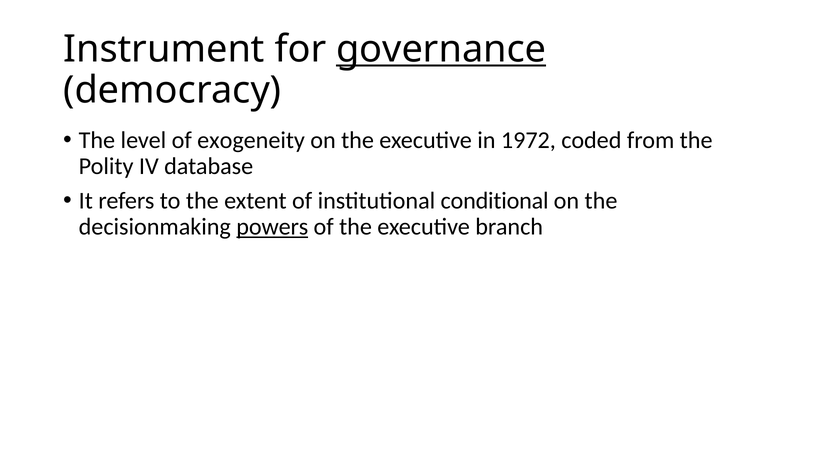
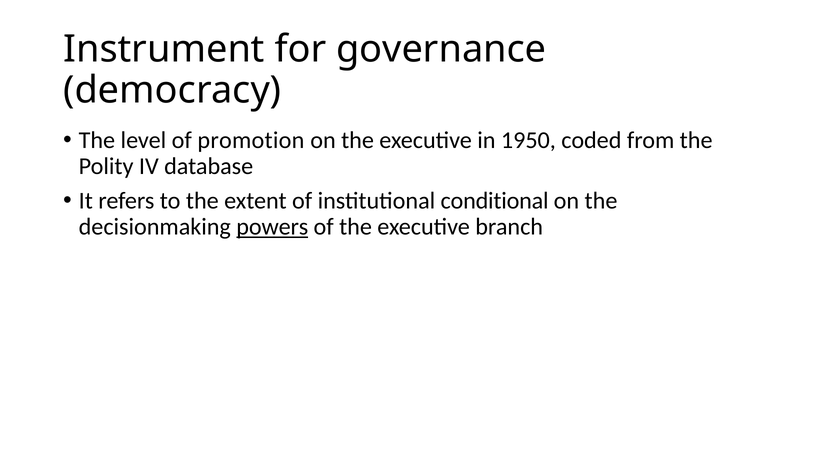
governance underline: present -> none (441, 49)
exogeneity: exogeneity -> promotion (251, 140)
1972: 1972 -> 1950 (528, 140)
